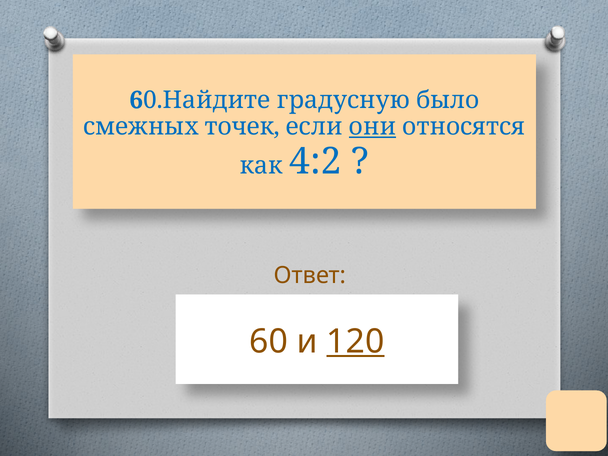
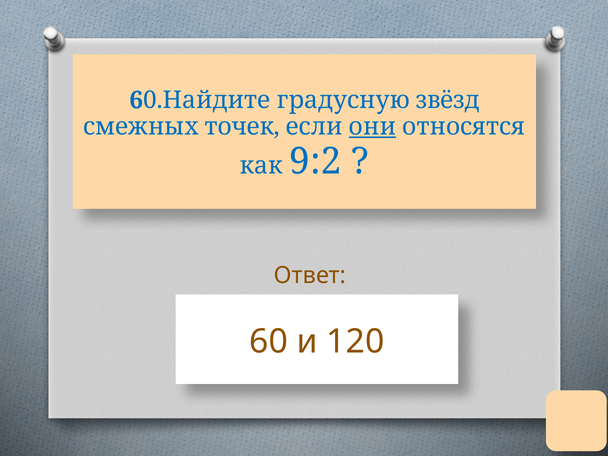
было: было -> звёзд (448, 100)
4:2: 4:2 -> 9:2 (315, 162)
120 underline: present -> none (355, 342)
